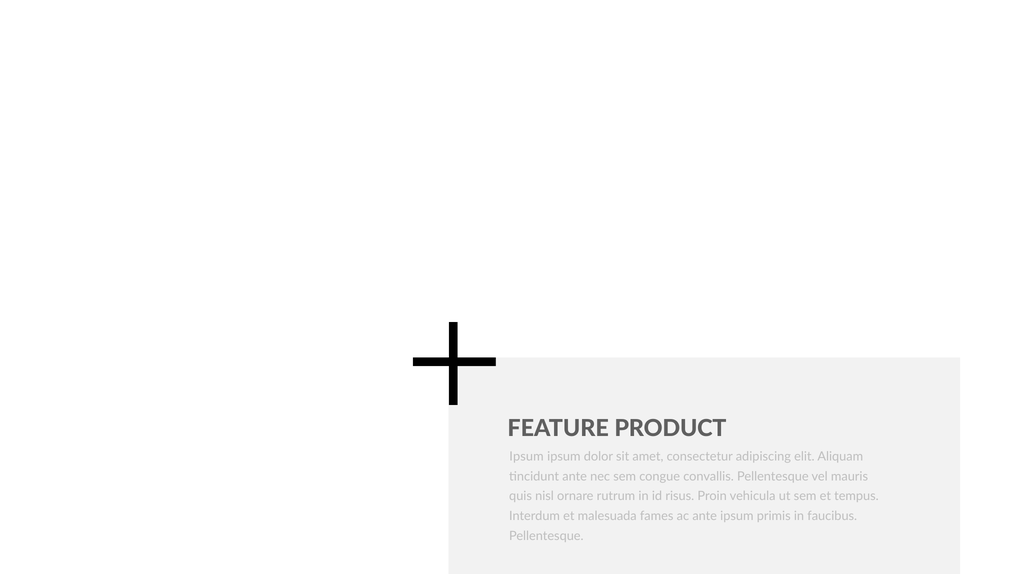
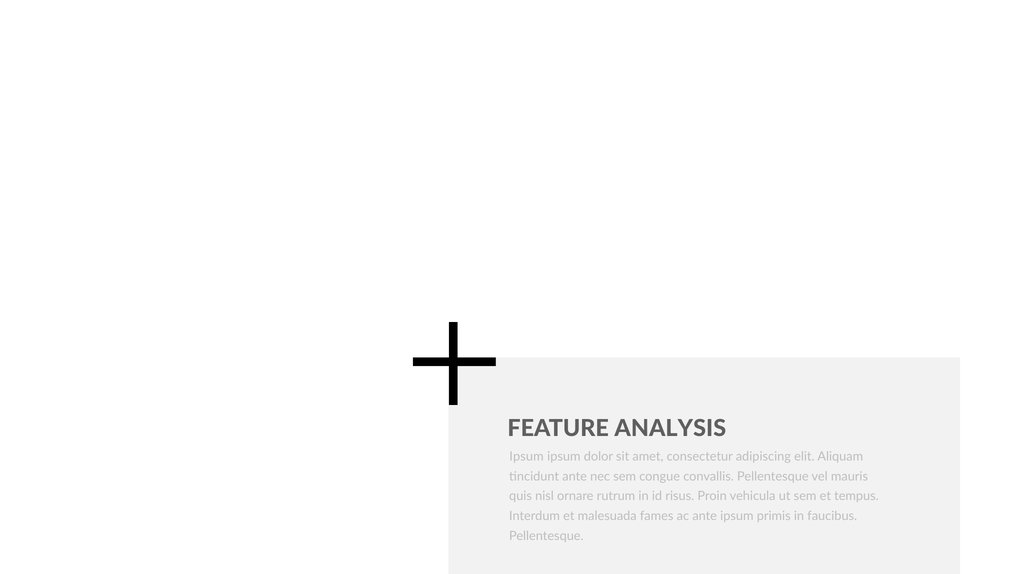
PRODUCT: PRODUCT -> ANALYSIS (670, 428)
